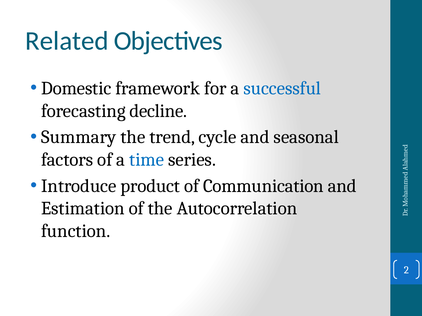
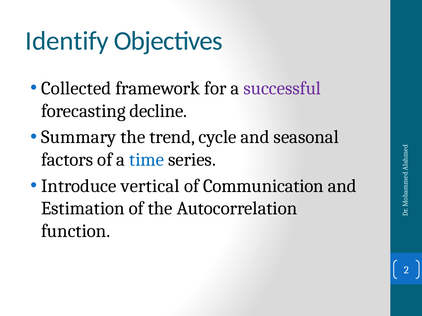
Related: Related -> Identify (67, 41)
Domestic: Domestic -> Collected (76, 89)
successful colour: blue -> purple (282, 89)
product: product -> vertical (150, 186)
